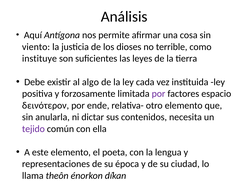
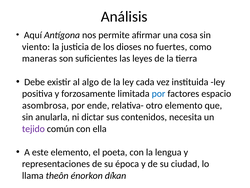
terrible: terrible -> fuertes (172, 47)
instituye: instituye -> maneras (39, 58)
por colour: purple -> blue (159, 93)
δεινότερον: δεινότερον -> asombrosa (46, 105)
